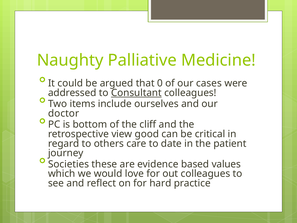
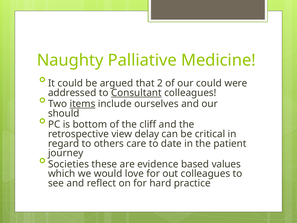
0: 0 -> 2 (160, 83)
our cases: cases -> could (209, 83)
items underline: none -> present (83, 104)
doctor: doctor -> should (64, 113)
good: good -> delay (147, 134)
